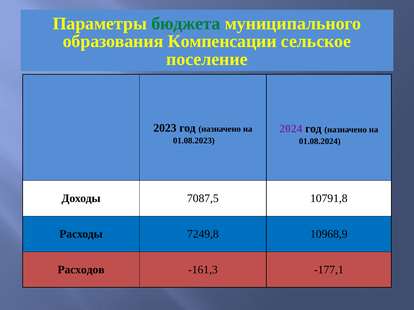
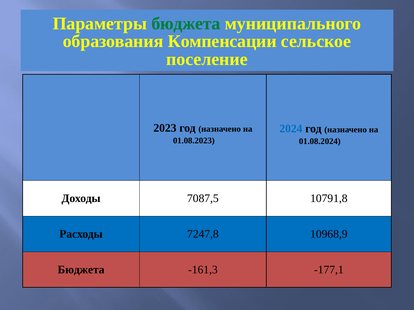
2024 colour: purple -> blue (291, 129)
7249,8: 7249,8 -> 7247,8 (203, 234)
Расходов: Расходов -> Бюджета (81, 270)
